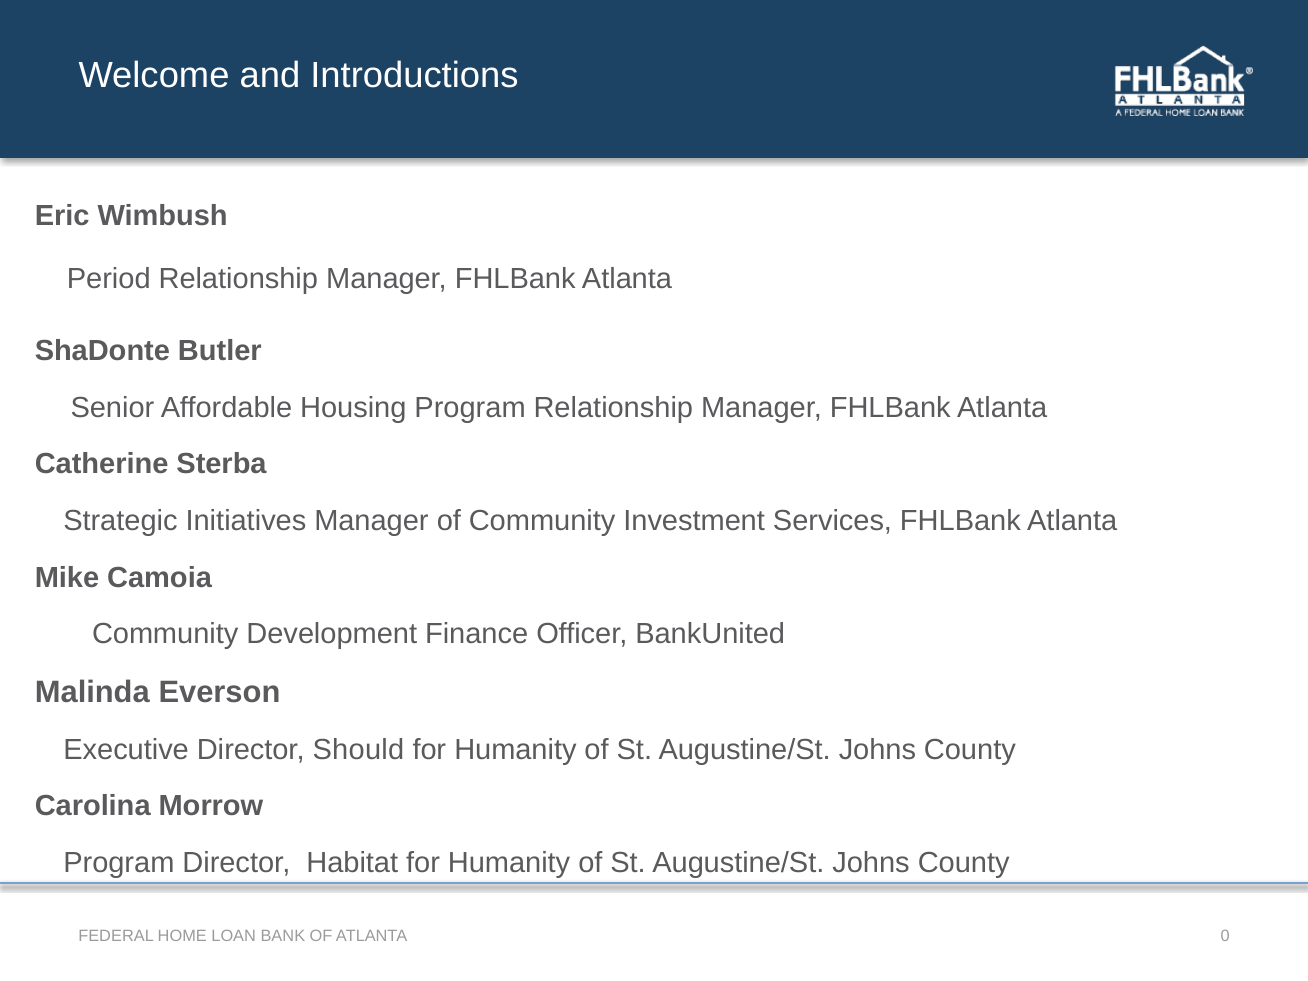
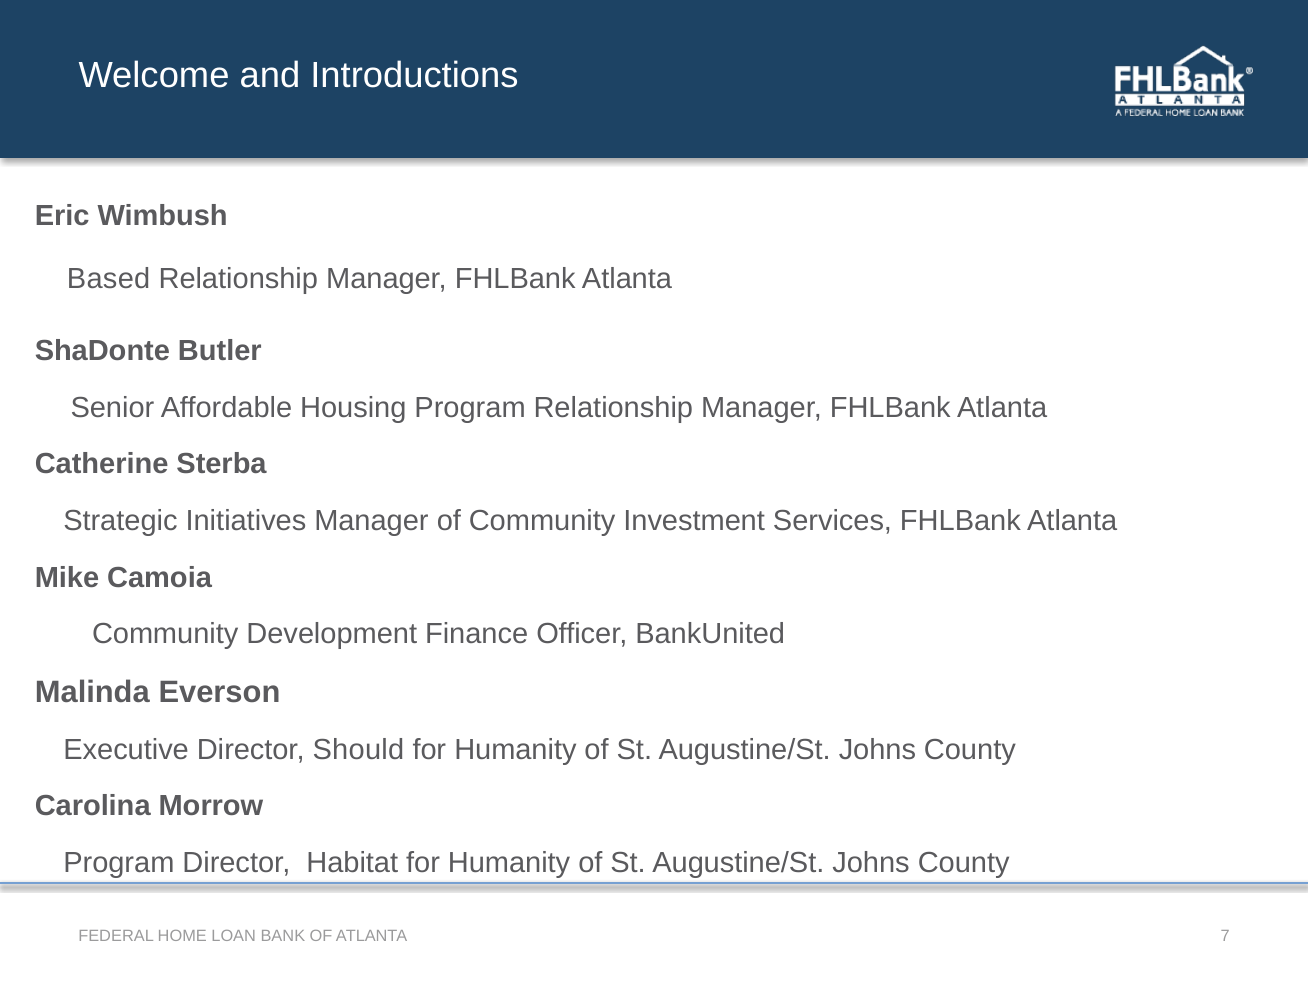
Period: Period -> Based (109, 279)
0: 0 -> 7 (1225, 936)
